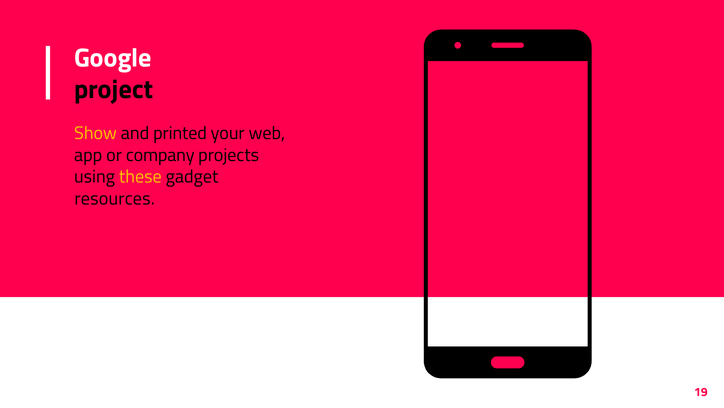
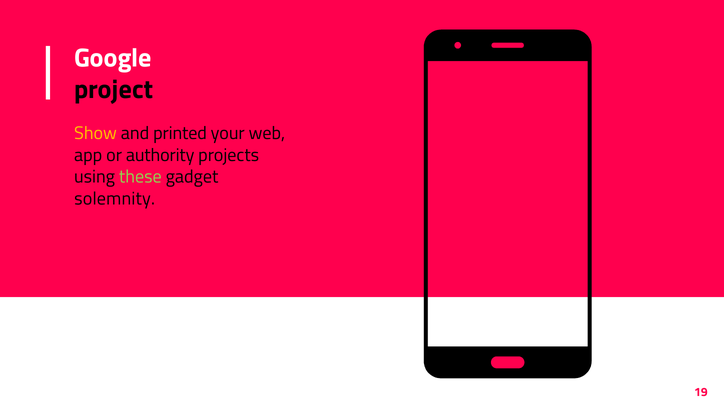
company: company -> authority (160, 155)
these colour: yellow -> light green (140, 177)
resources: resources -> solemnity (115, 198)
